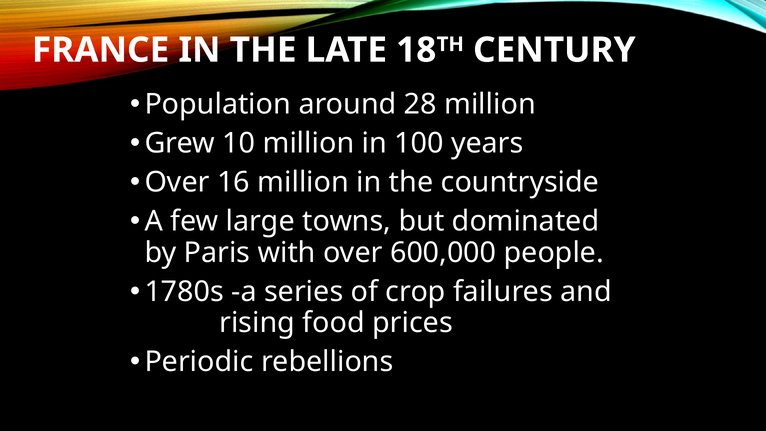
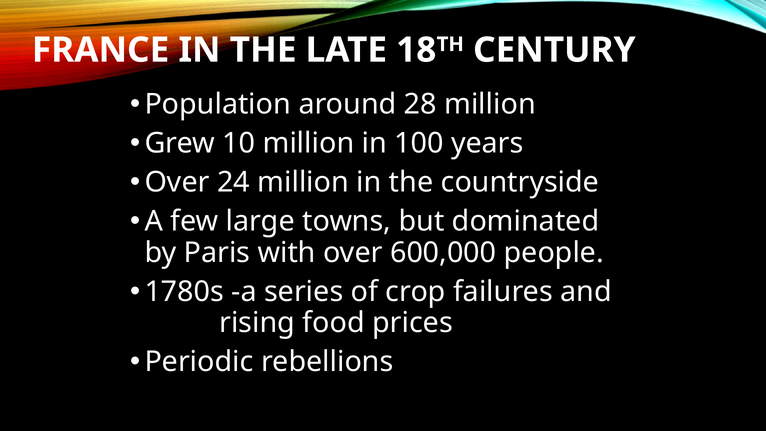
16: 16 -> 24 (233, 182)
